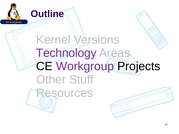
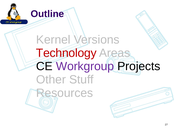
Technology colour: purple -> red (66, 53)
